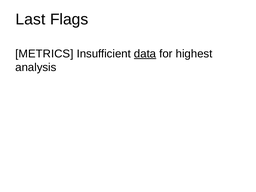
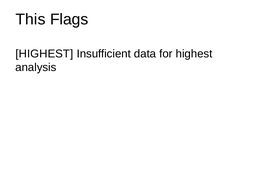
Last: Last -> This (30, 19)
METRICS: METRICS -> HIGHEST (44, 54)
data underline: present -> none (145, 54)
